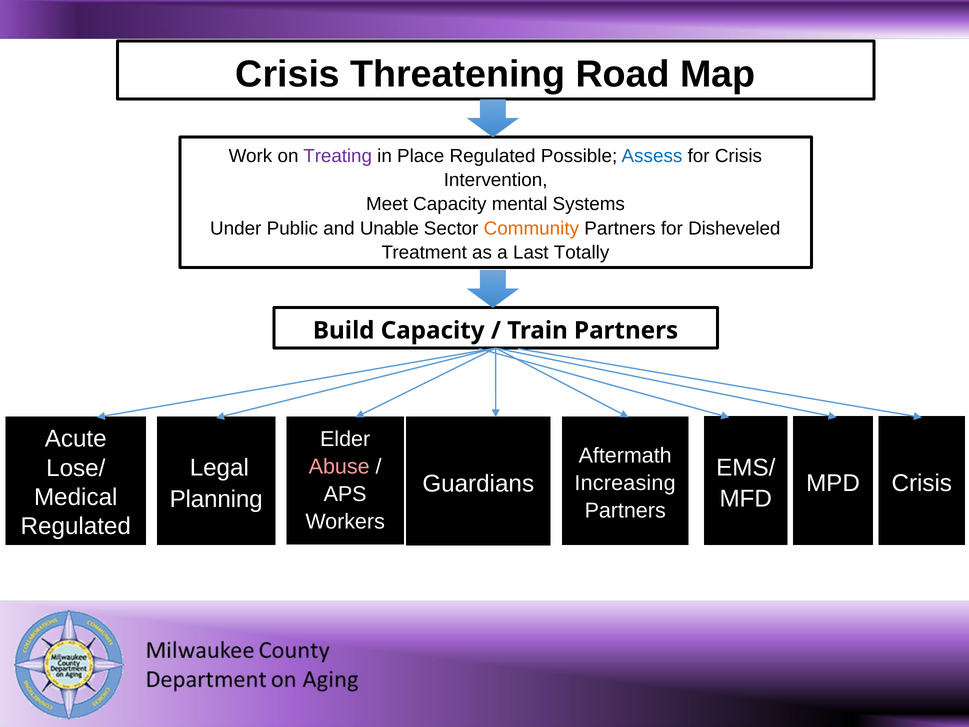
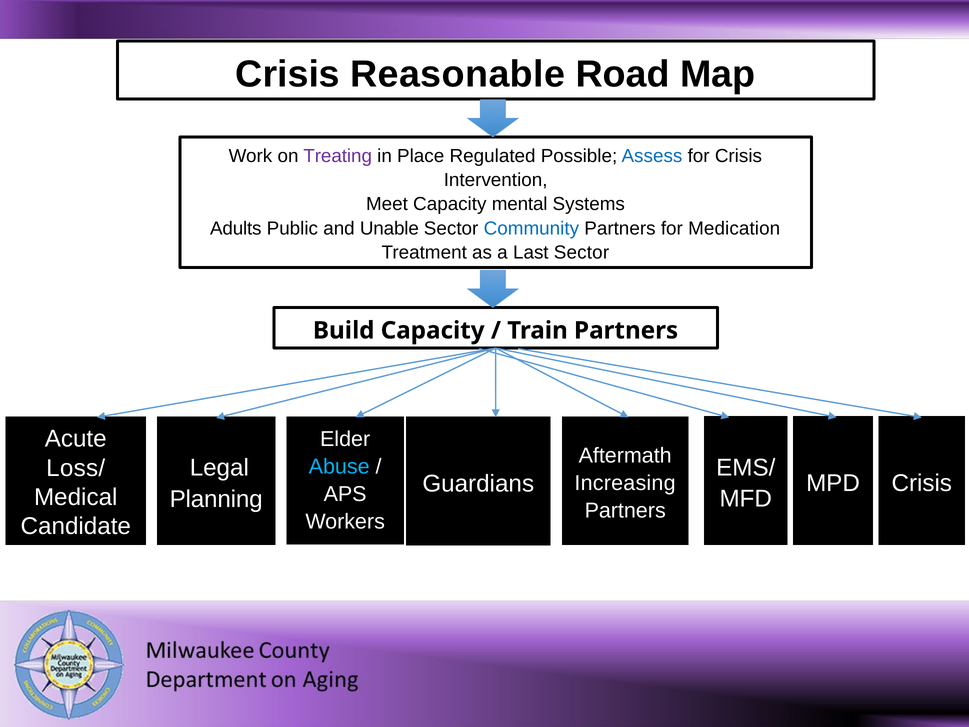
Threatening: Threatening -> Reasonable (458, 74)
Under: Under -> Adults (236, 228)
Community colour: orange -> blue (531, 228)
Disheveled: Disheveled -> Medication (734, 228)
Last Totally: Totally -> Sector (582, 253)
Abuse colour: pink -> light blue (339, 466)
Lose/: Lose/ -> Loss/ (76, 468)
Regulated: Regulated -> Candidate (76, 526)
